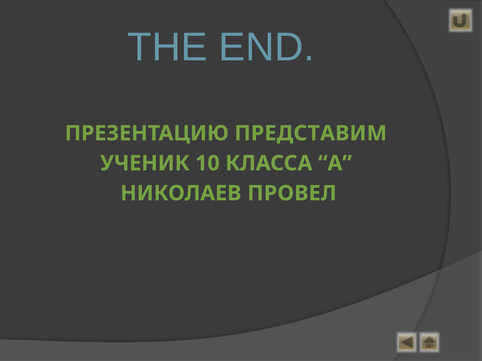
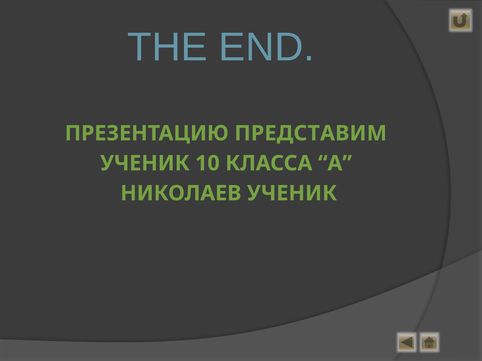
НИКОЛАЕВ ПРОВЕЛ: ПРОВЕЛ -> УЧЕНИК (292, 194)
